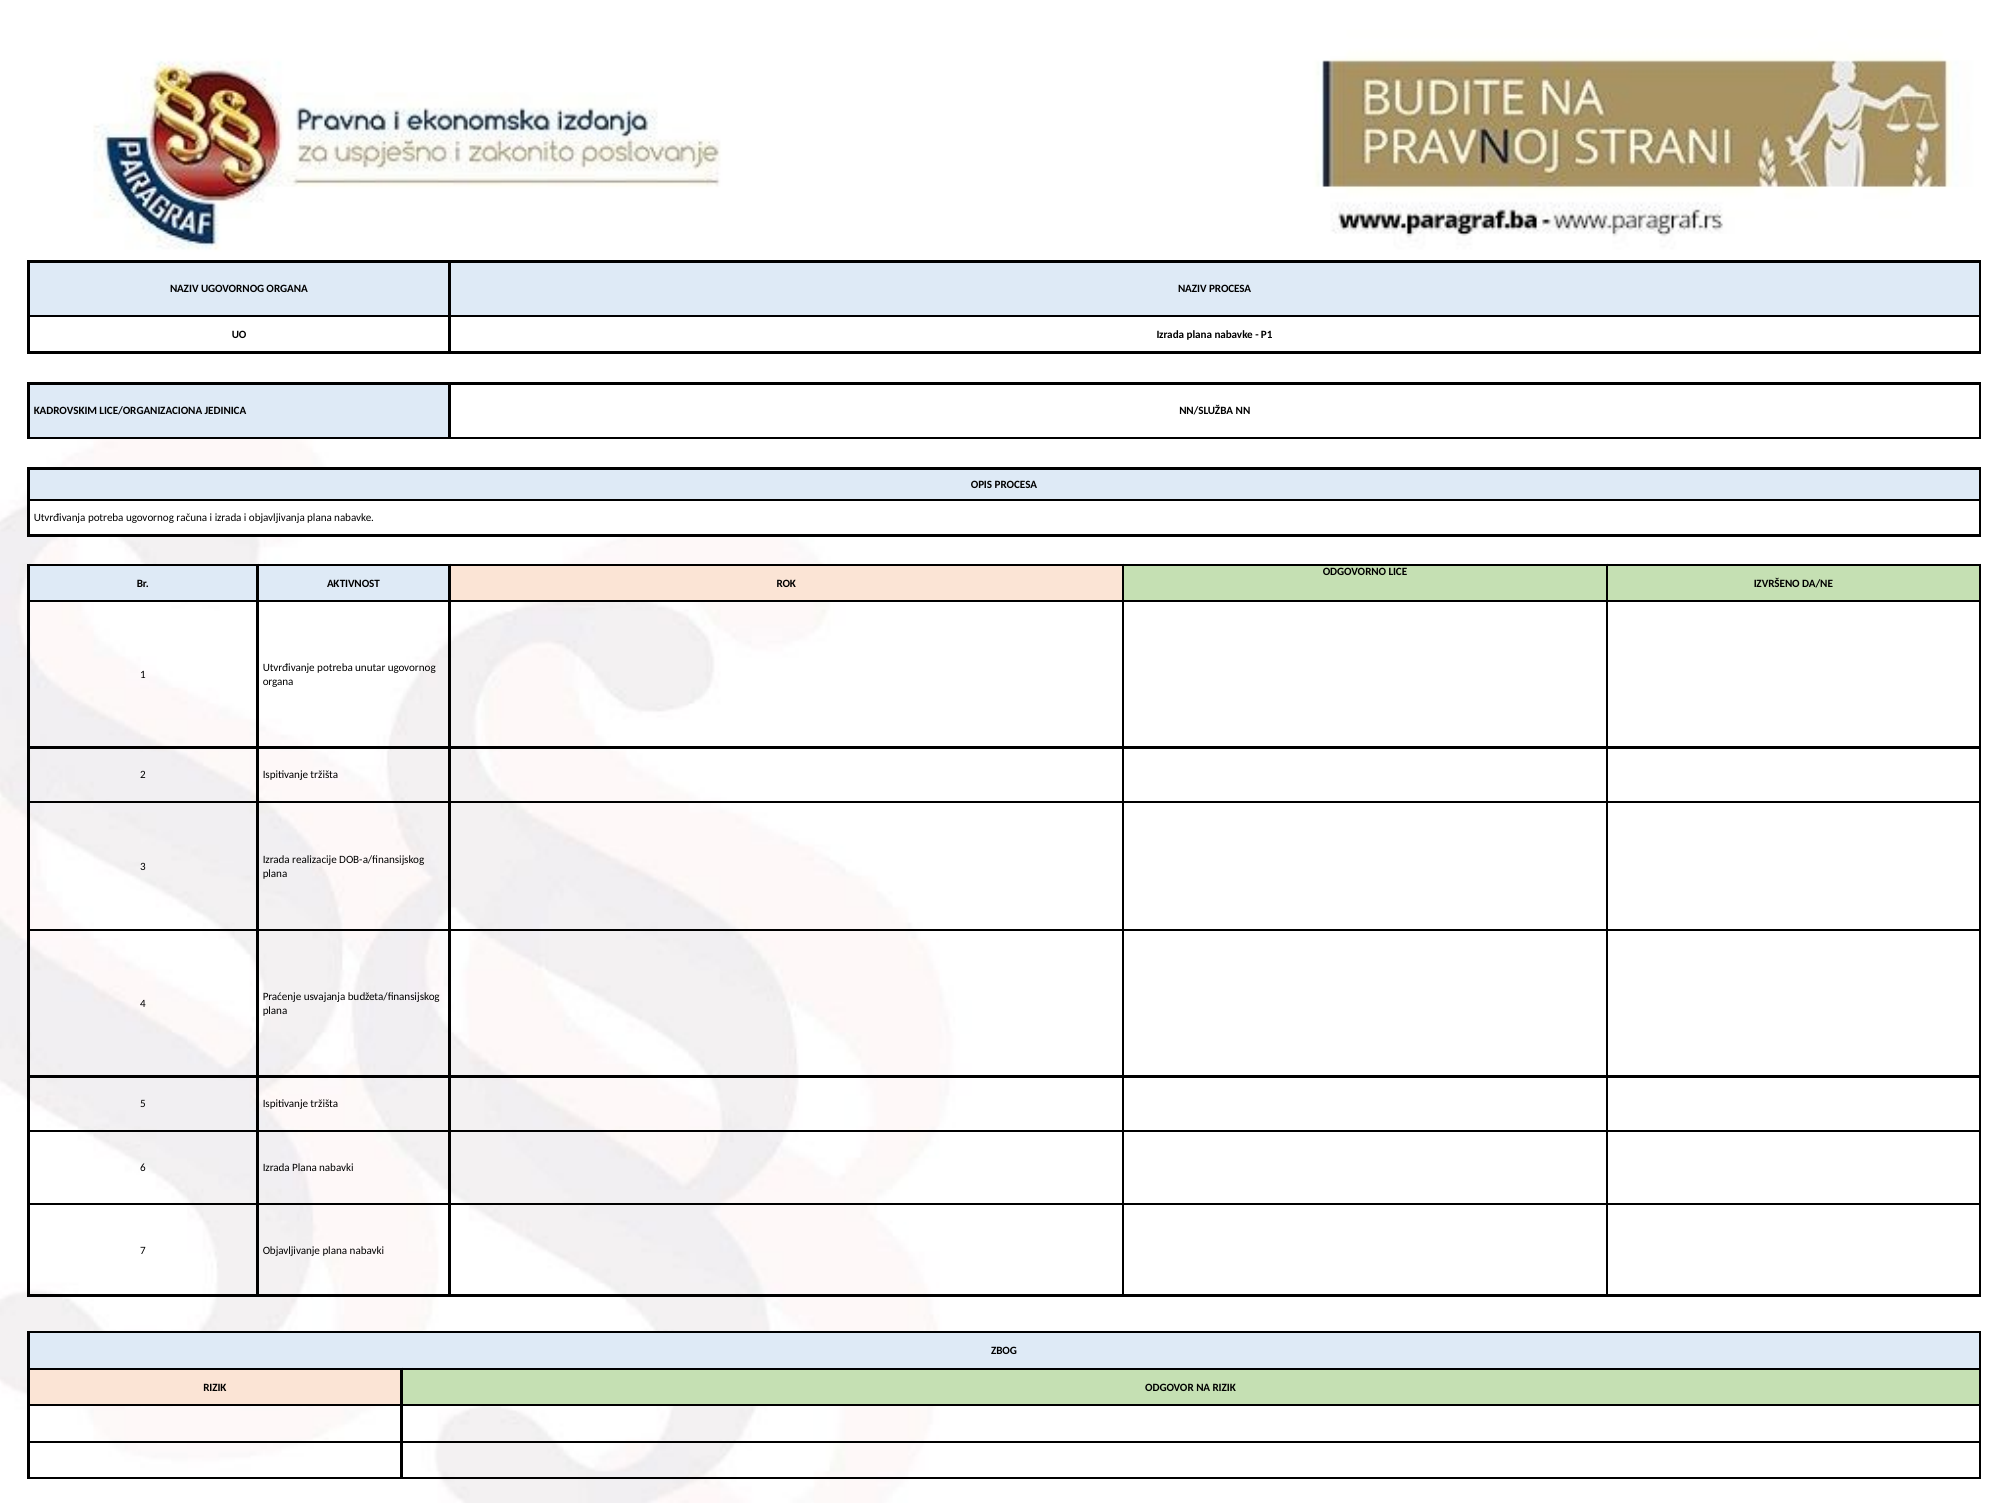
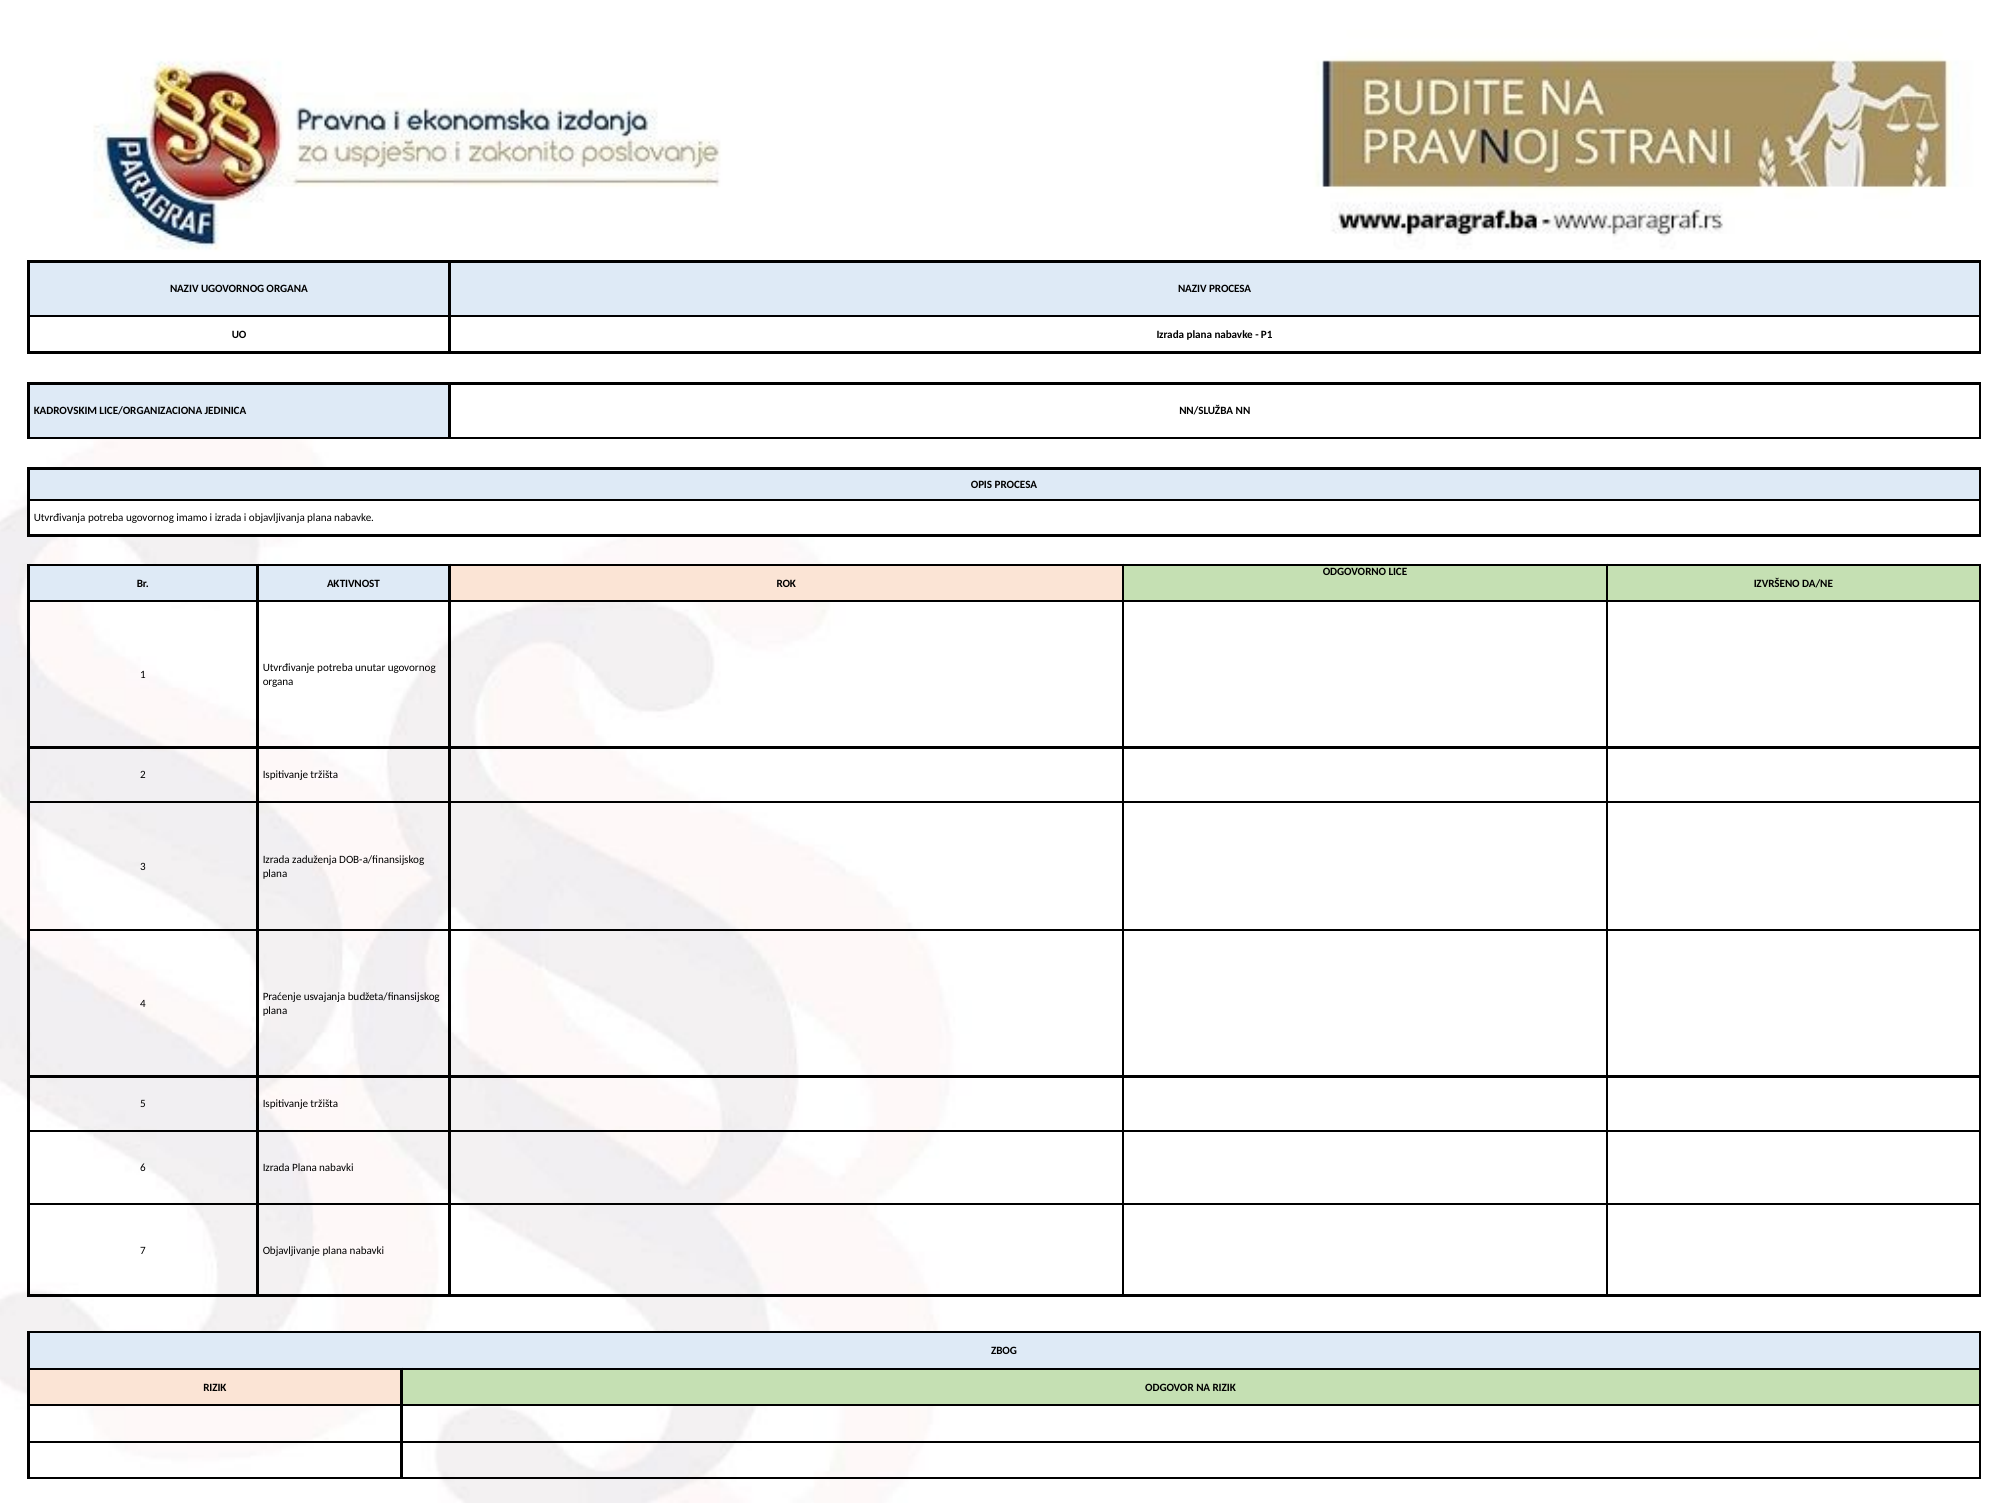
računa: računa -> imamo (192, 518)
realizacije: realizacije -> zaduženja (315, 860)
